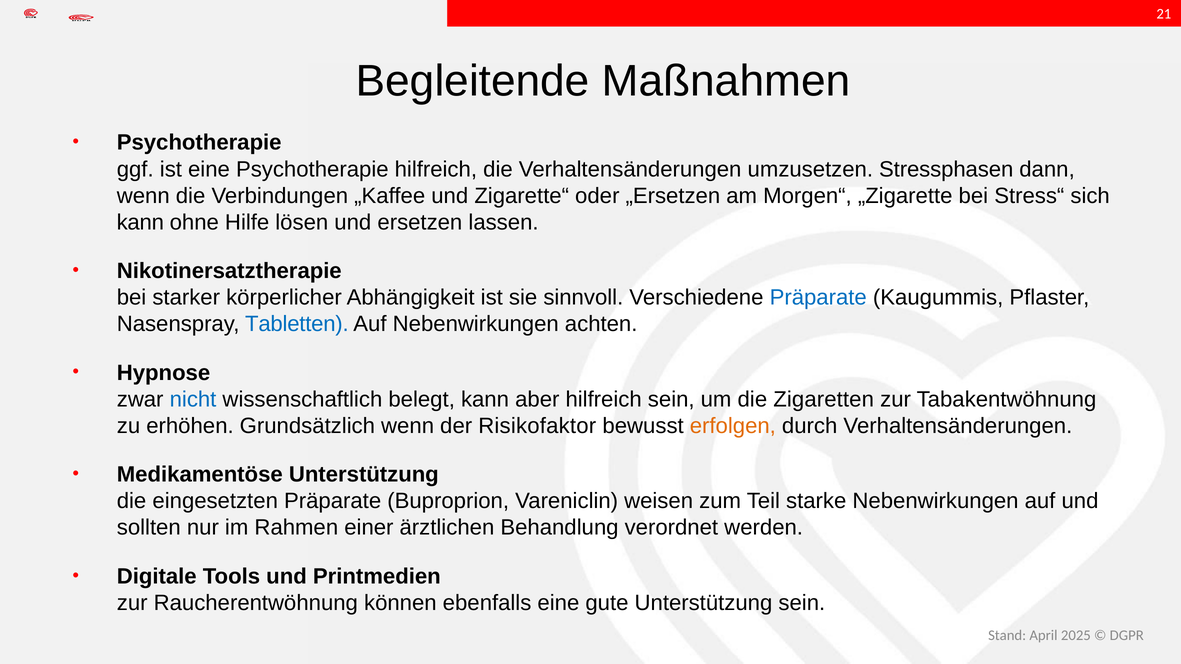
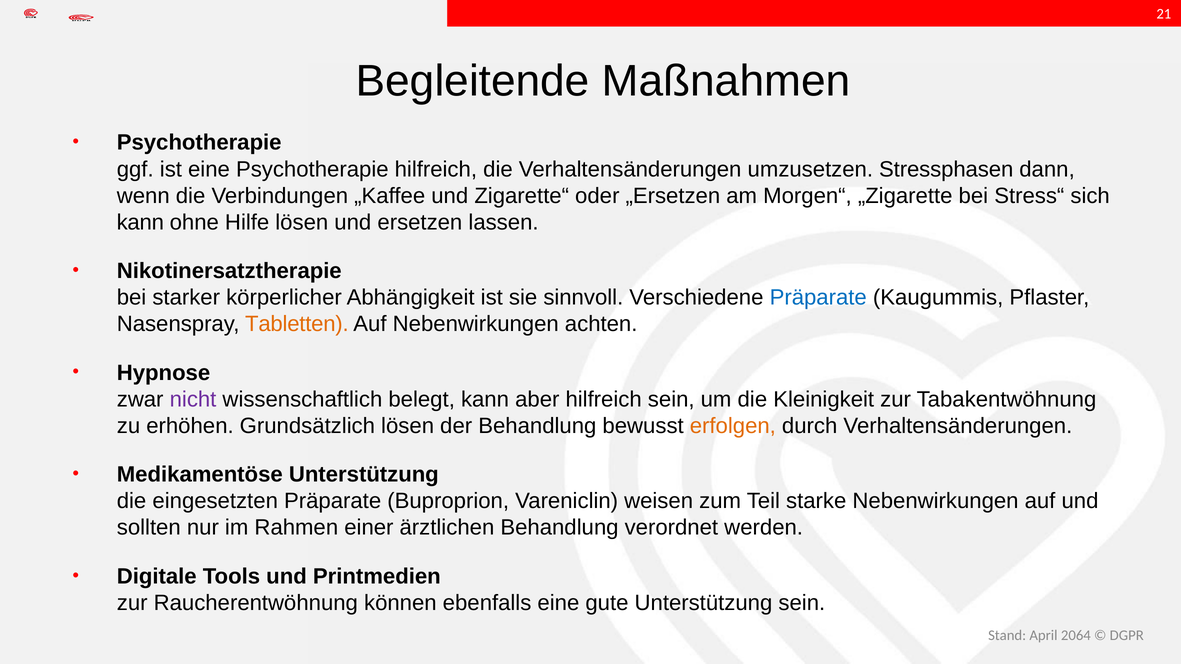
Tabletten colour: blue -> orange (297, 324)
nicht colour: blue -> purple (193, 400)
Zigaretten: Zigaretten -> Kleinigkeit (824, 400)
Grundsätzlich wenn: wenn -> lösen (408, 426)
der Risikofaktor: Risikofaktor -> Behandlung (537, 426)
2025: 2025 -> 2064 (1076, 636)
